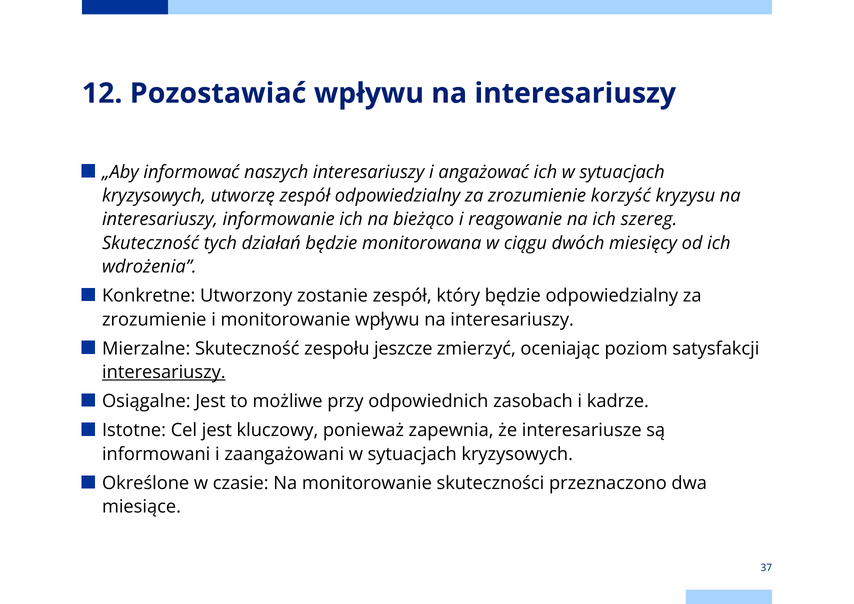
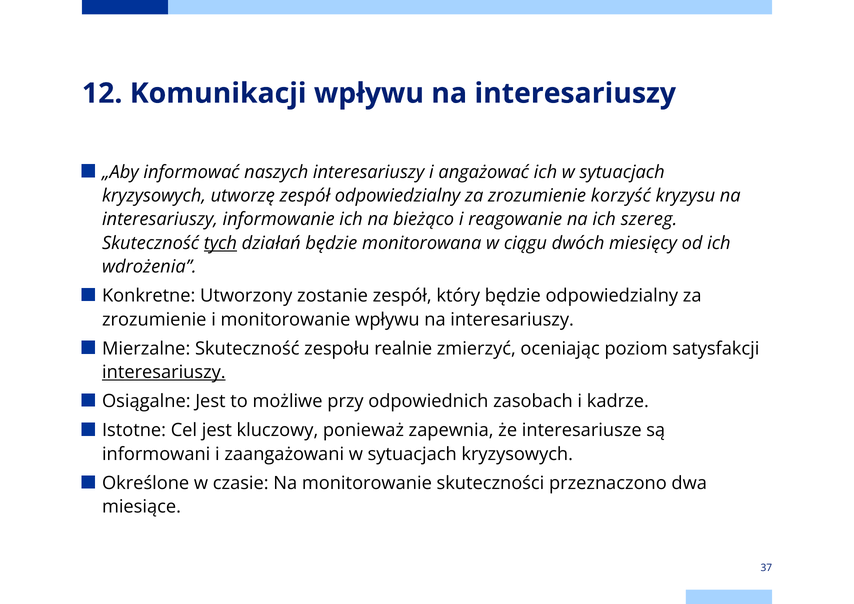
Pozostawiać: Pozostawiać -> Komunikacji (218, 93)
tych underline: none -> present (220, 243)
jeszcze: jeszcze -> realnie (403, 348)
